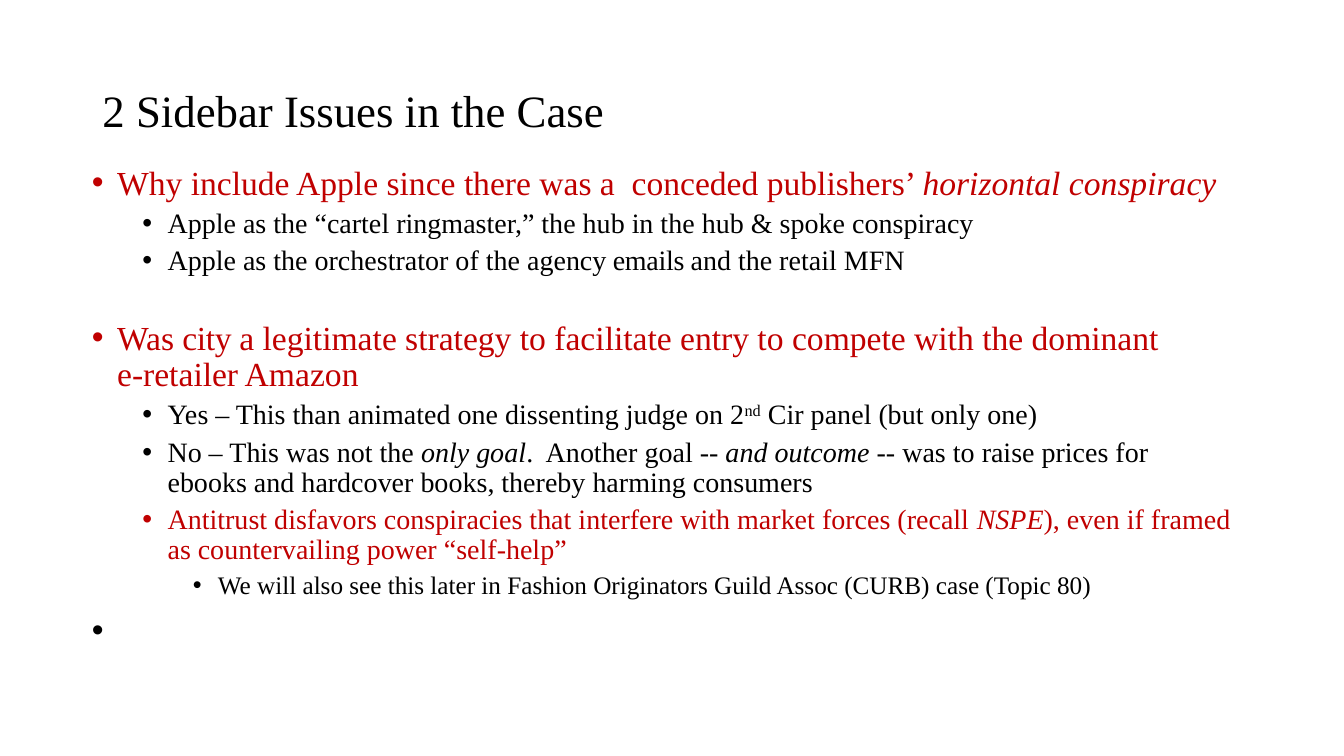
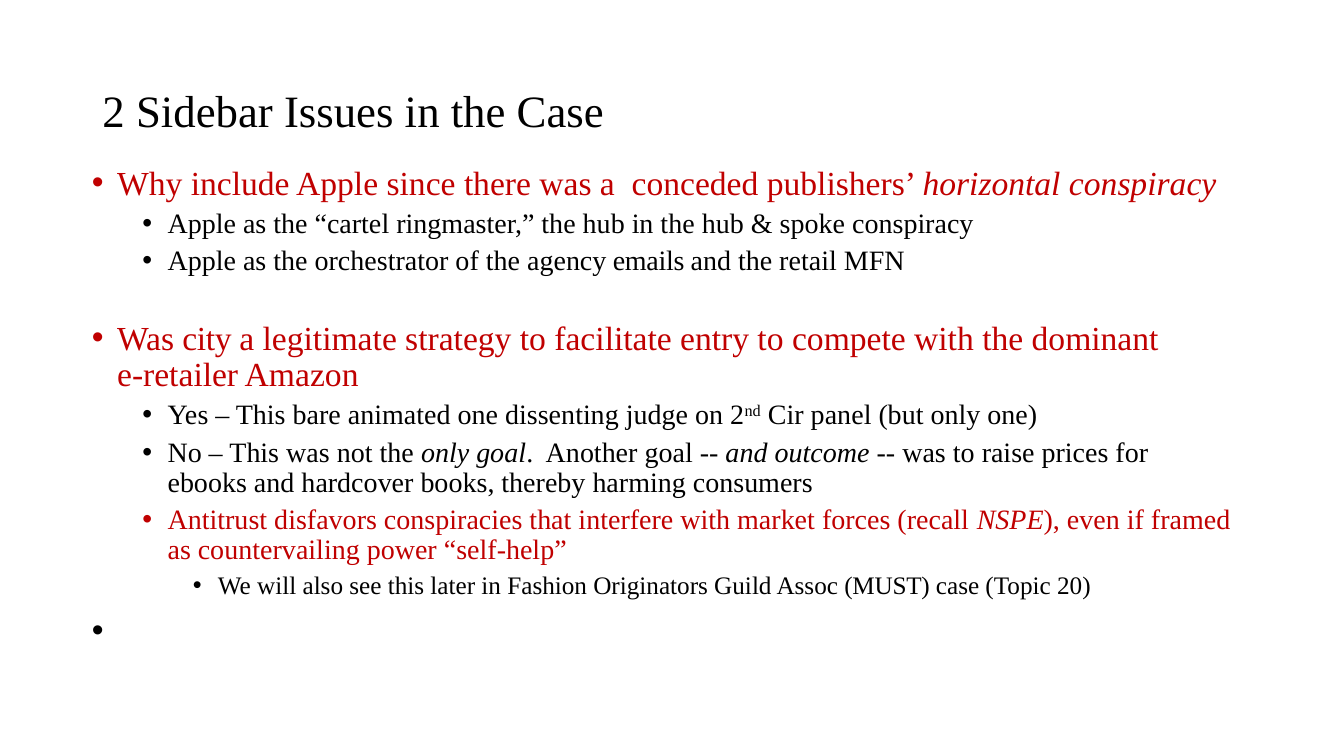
than: than -> bare (317, 416)
CURB: CURB -> MUST (887, 586)
80: 80 -> 20 (1074, 586)
